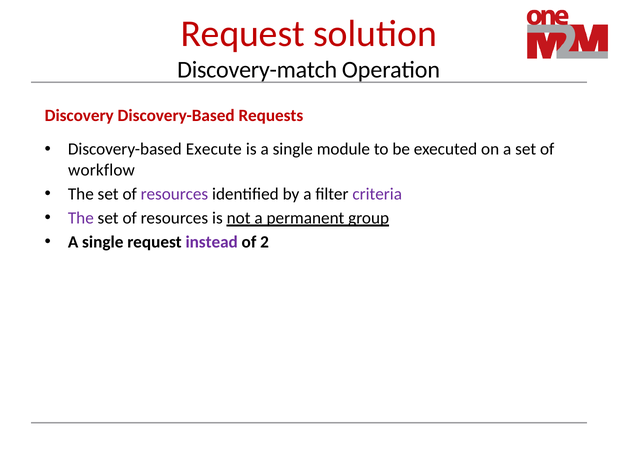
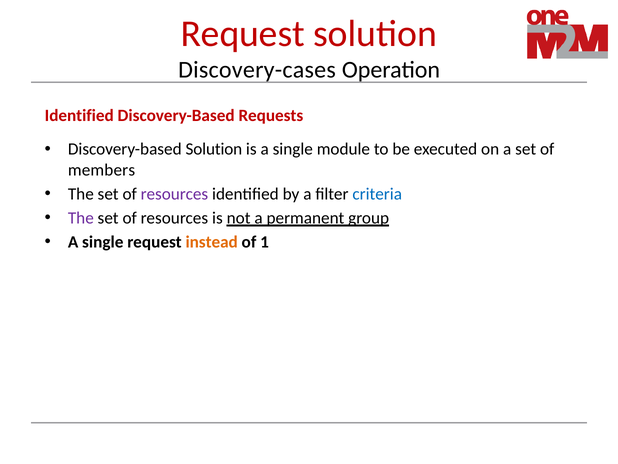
Discovery-match: Discovery-match -> Discovery-cases (257, 70)
Discovery: Discovery -> Identified (79, 116)
Discovery-based Execute: Execute -> Solution (214, 149)
workflow: workflow -> members (101, 170)
criteria colour: purple -> blue (377, 194)
instead colour: purple -> orange (212, 242)
2: 2 -> 1 (264, 242)
